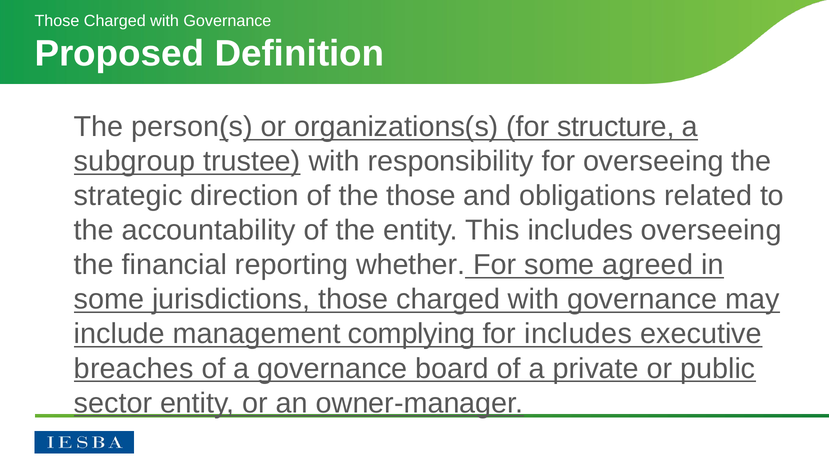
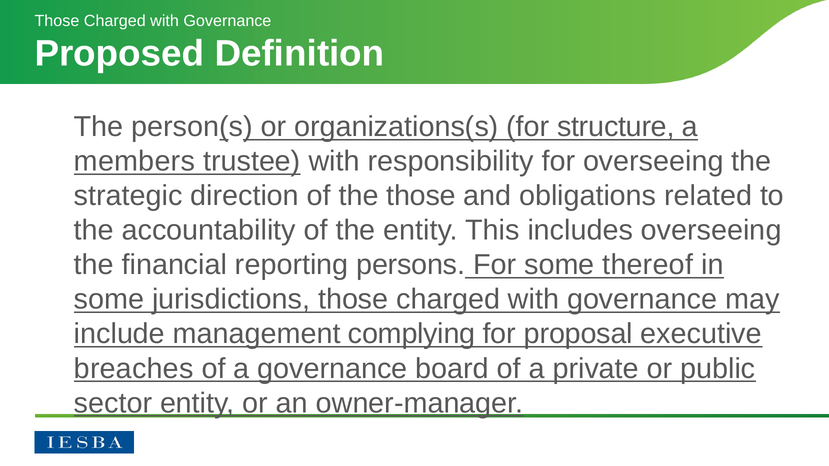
subgroup: subgroup -> members (134, 162)
whether: whether -> persons (411, 265)
agreed: agreed -> thereof (648, 265)
for includes: includes -> proposal (578, 334)
